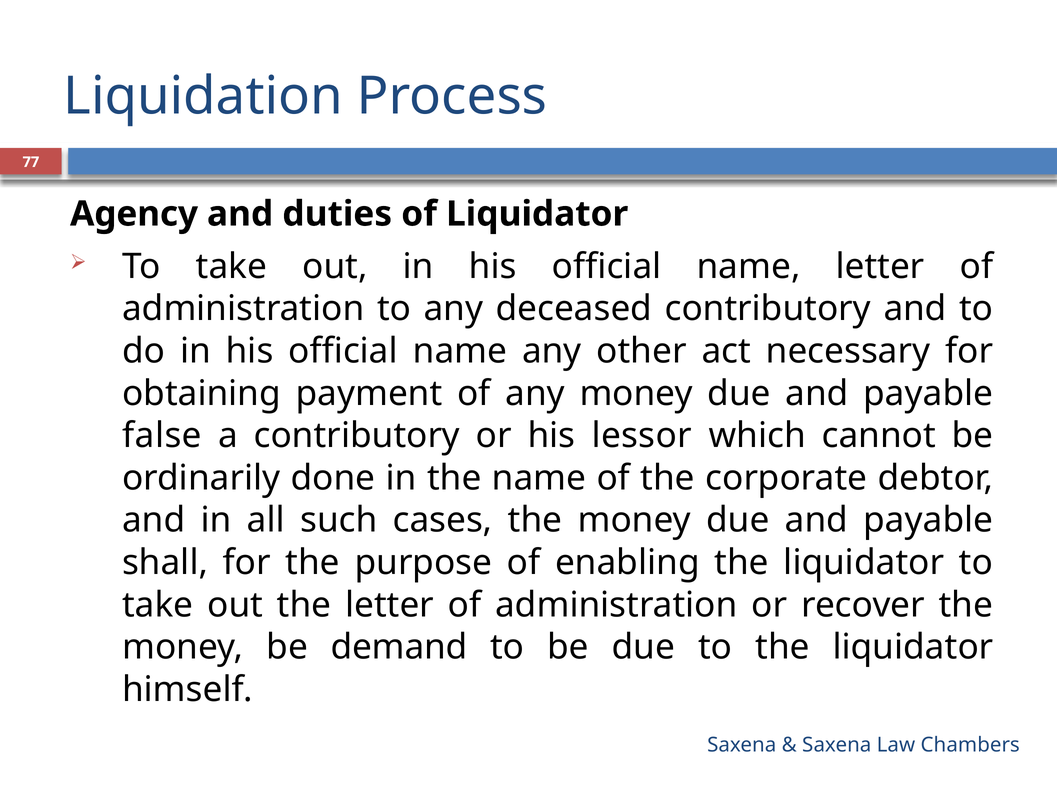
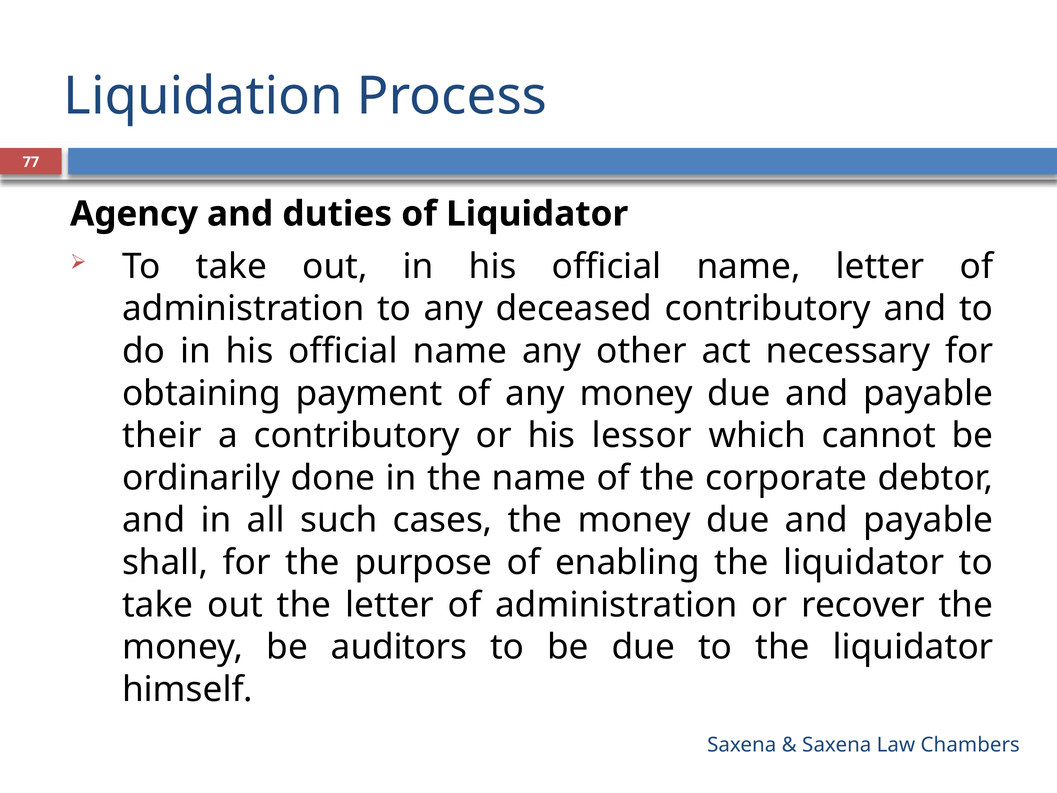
false: false -> their (162, 436)
demand: demand -> auditors (399, 647)
